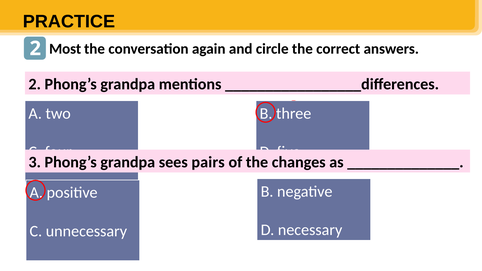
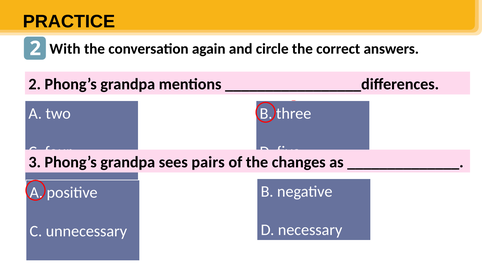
Most: Most -> With (65, 49)
